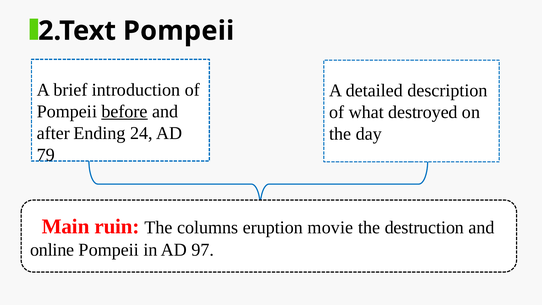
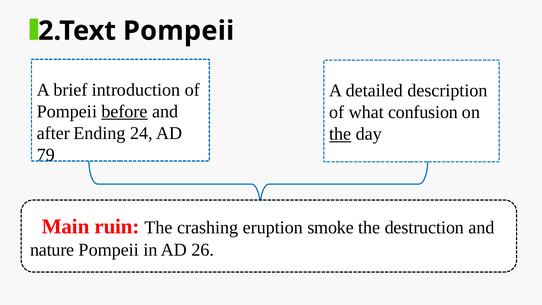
destroyed: destroyed -> confusion (423, 112)
the underline: none -> present (340, 134)
columns: columns -> crashing (208, 228)
movie: movie -> smoke (331, 228)
online: online -> nature (52, 250)
97: 97 -> 26 (203, 250)
